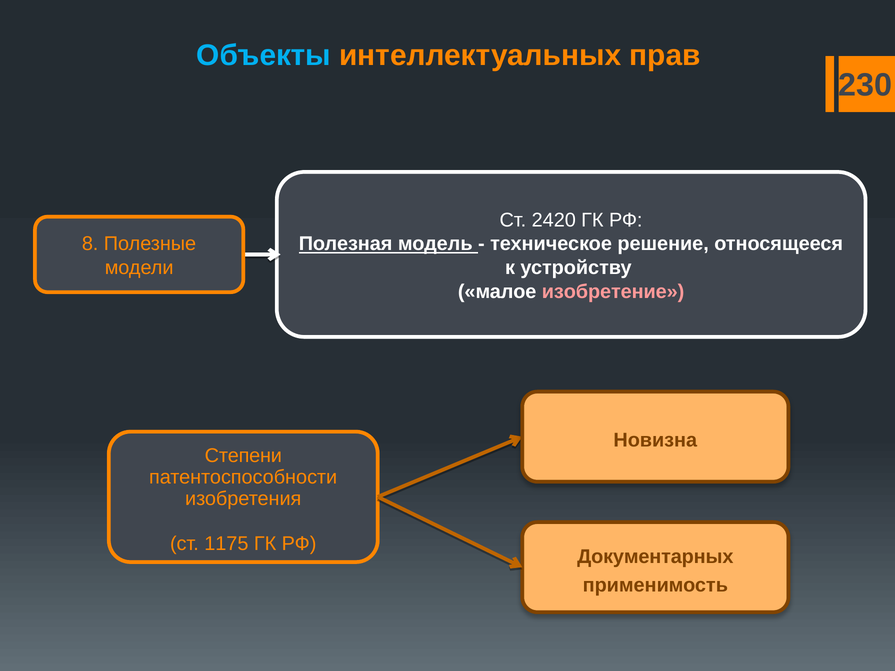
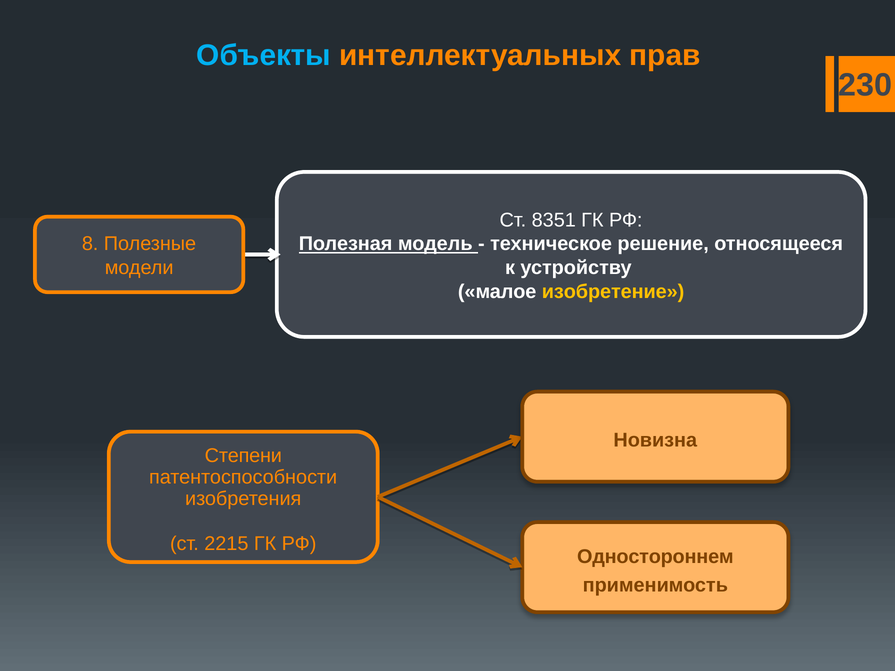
2420: 2420 -> 8351 (554, 220)
изобретение colour: pink -> yellow (613, 292)
1175: 1175 -> 2215 (226, 544)
Документарных: Документарных -> Одностороннем (655, 557)
